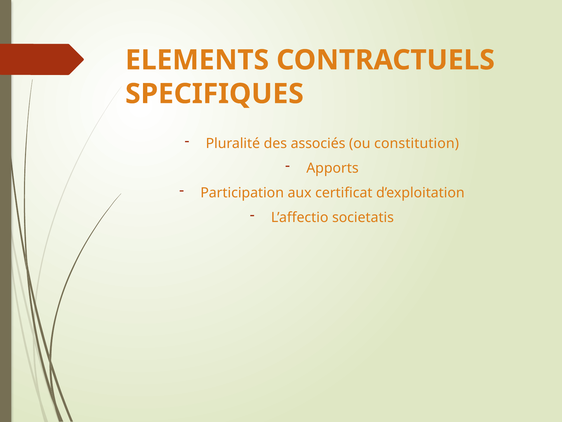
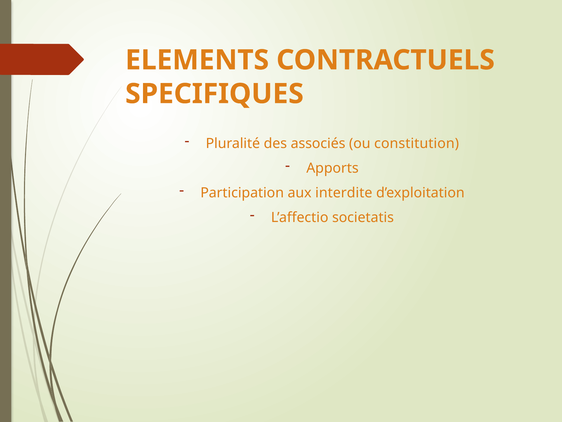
certificat: certificat -> interdite (344, 193)
